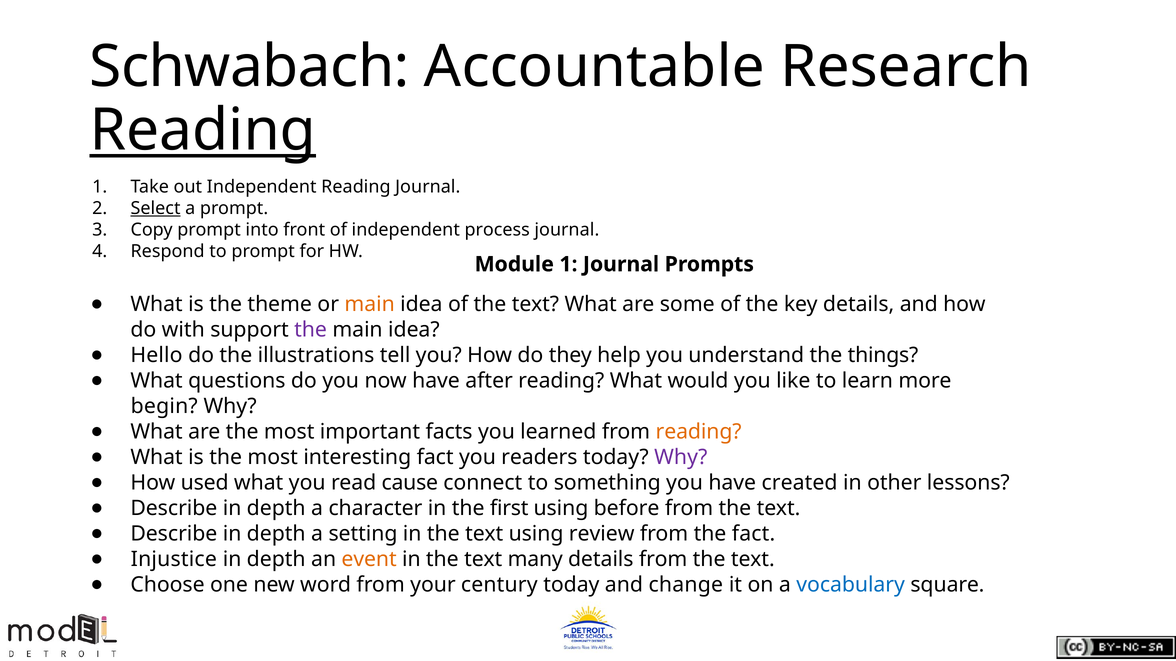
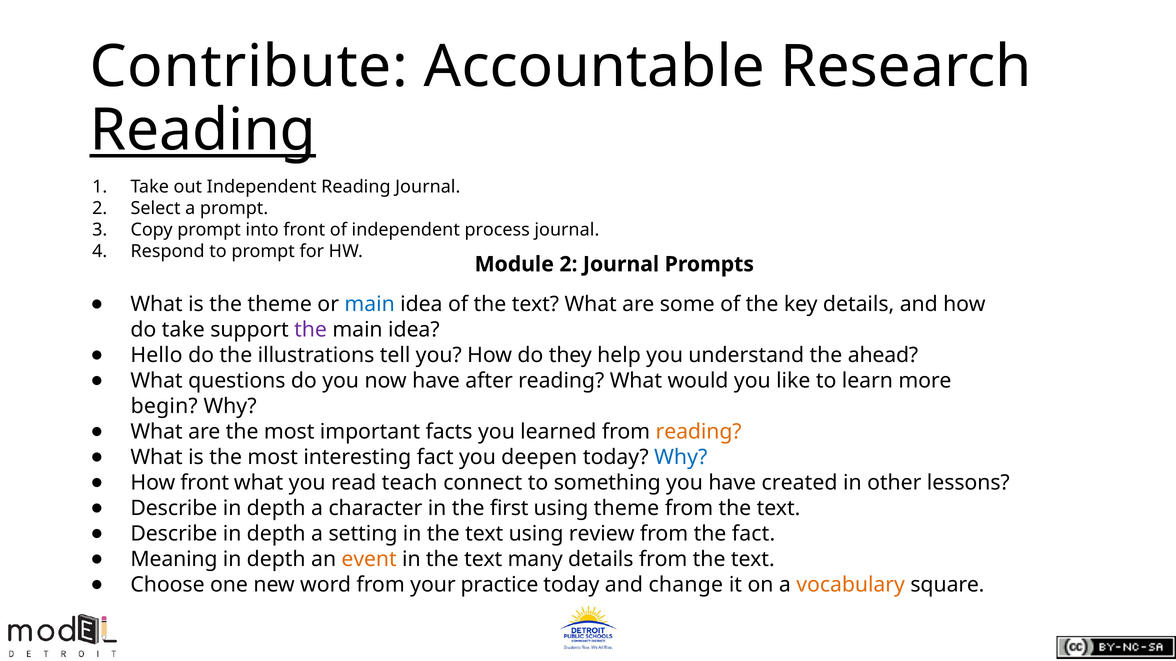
Schwabach: Schwabach -> Contribute (249, 67)
Select underline: present -> none (156, 208)
Module 1: 1 -> 2 (568, 264)
main colour: orange -> blue (370, 305)
do with: with -> take (183, 330)
things: things -> ahead (883, 356)
readers: readers -> deepen (539, 458)
Why colour: purple -> blue (681, 458)
How used: used -> front (205, 483)
cause: cause -> teach (410, 483)
using before: before -> theme (626, 509)
Injustice: Injustice -> Meaning (174, 560)
century: century -> practice (499, 585)
vocabulary colour: blue -> orange (851, 585)
